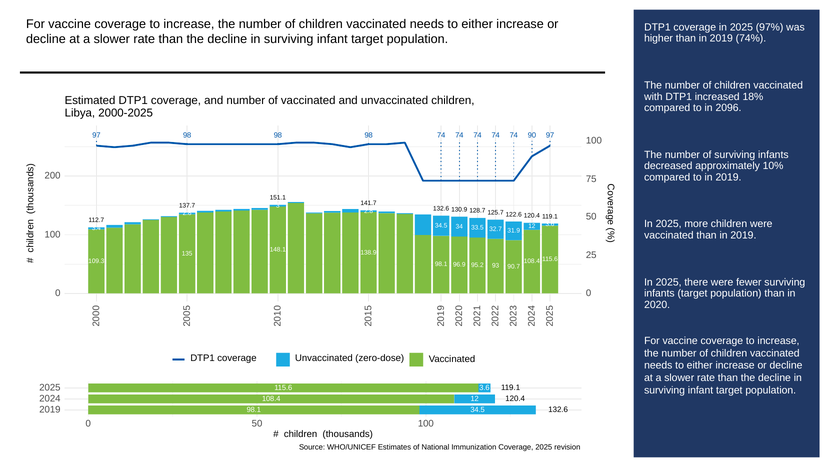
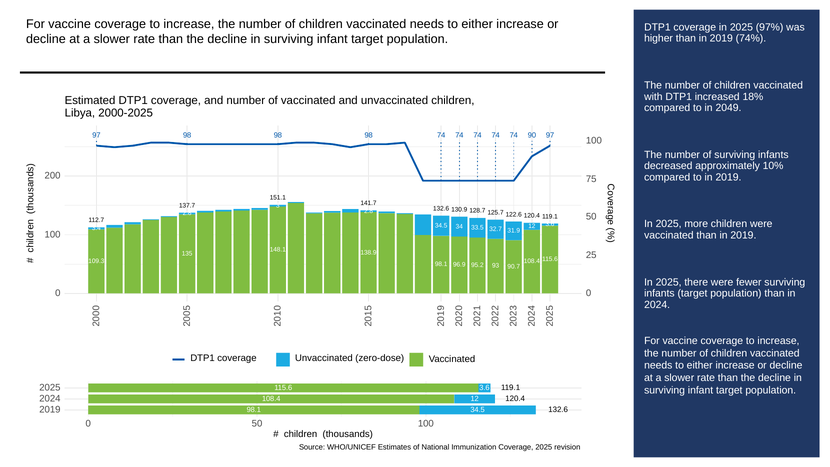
2096: 2096 -> 2049 (728, 108)
2020: 2020 -> 2024 (657, 305)
